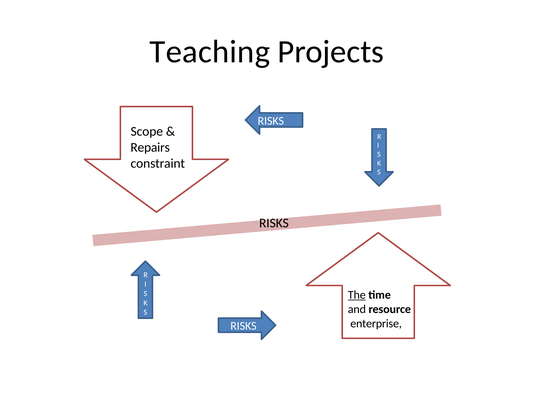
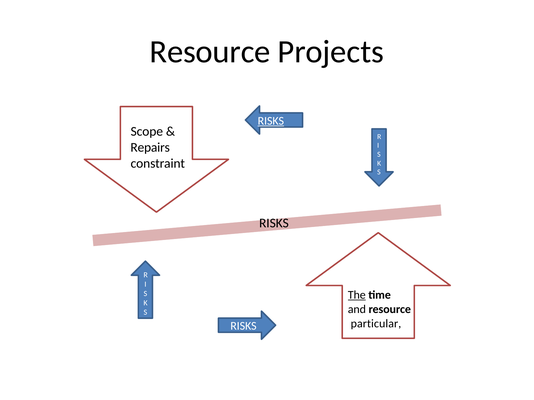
Teaching: Teaching -> Resource (210, 52)
RISKS underline: none -> present (271, 121)
enterprise: enterprise -> particular (376, 324)
